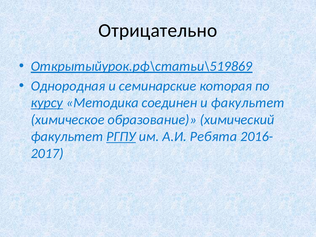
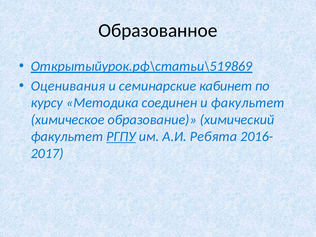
Отрицательно: Отрицательно -> Образованное (158, 31)
Однородная: Однородная -> Оценивания (68, 86)
которая: которая -> кабинет (226, 86)
курсу underline: present -> none (47, 103)
